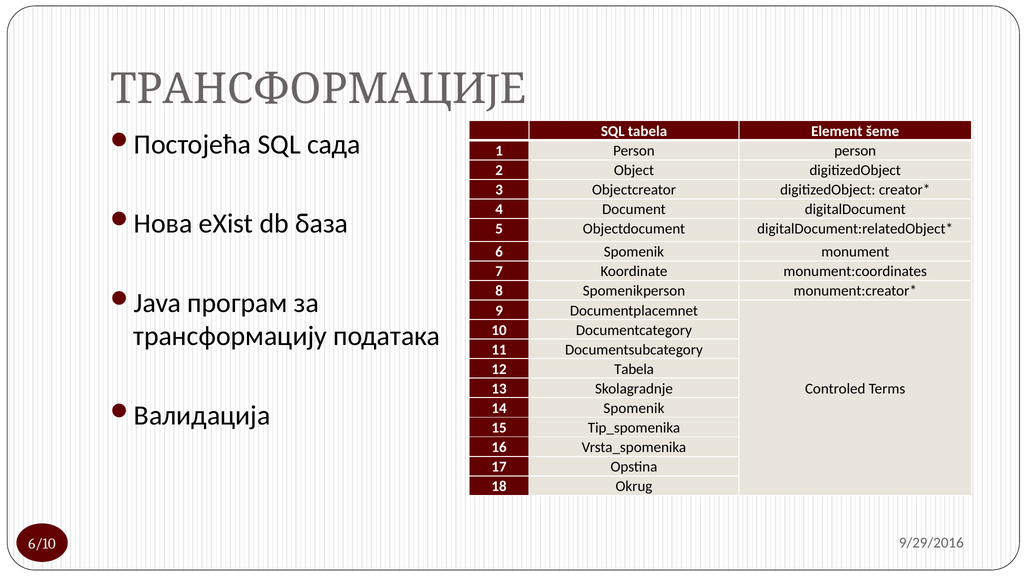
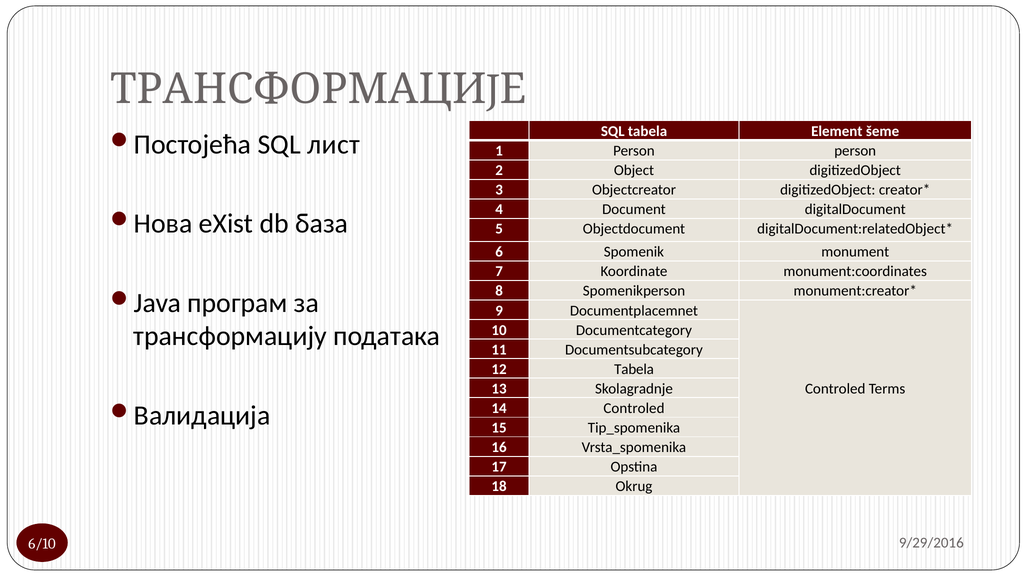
сада: сада -> лист (334, 144)
14 Spomenik: Spomenik -> Controled (634, 408)
